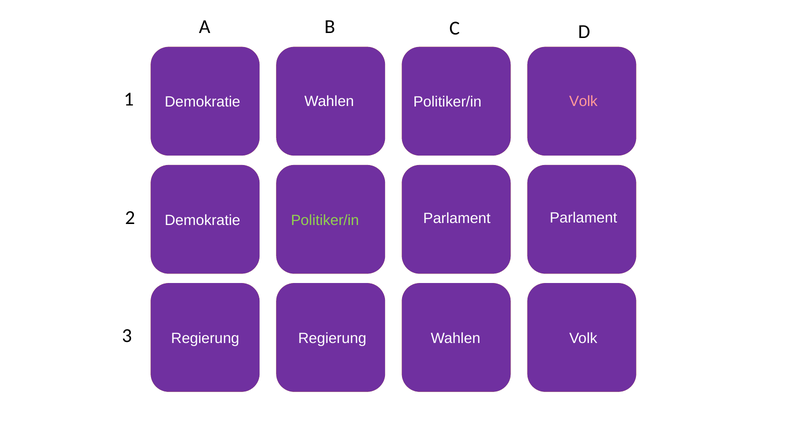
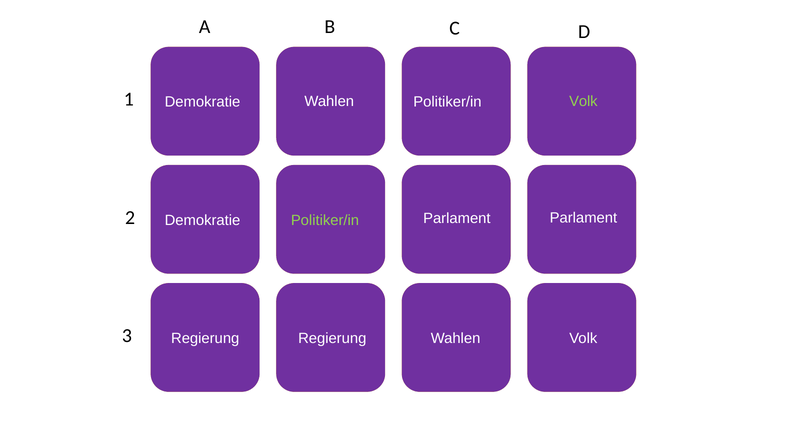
Volk colour: pink -> light green (583, 101)
